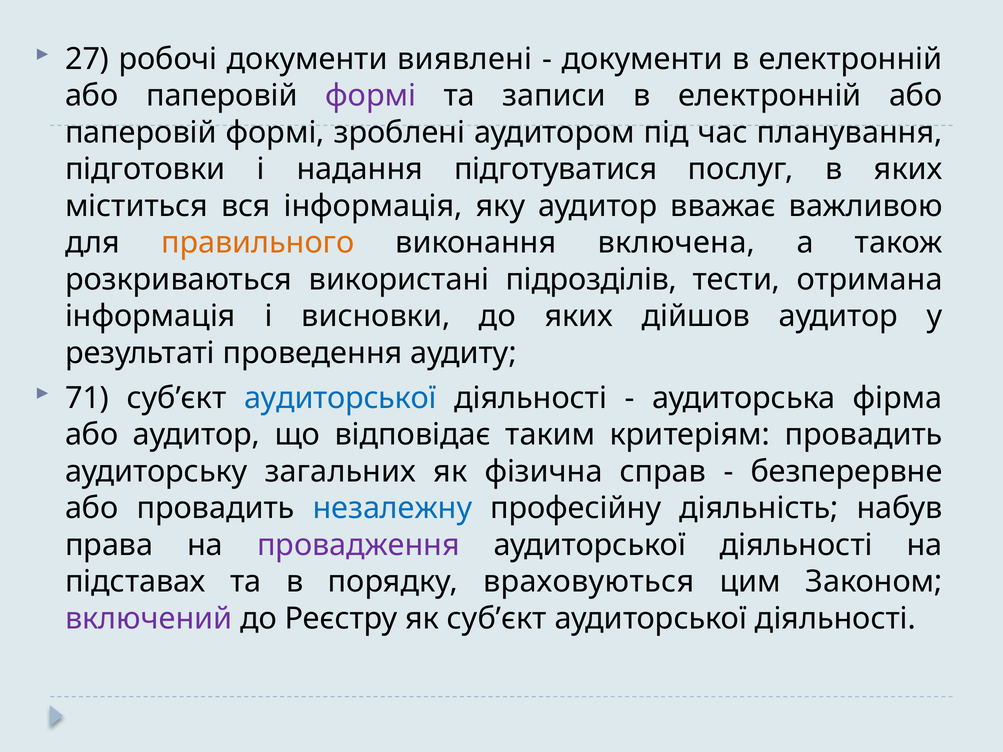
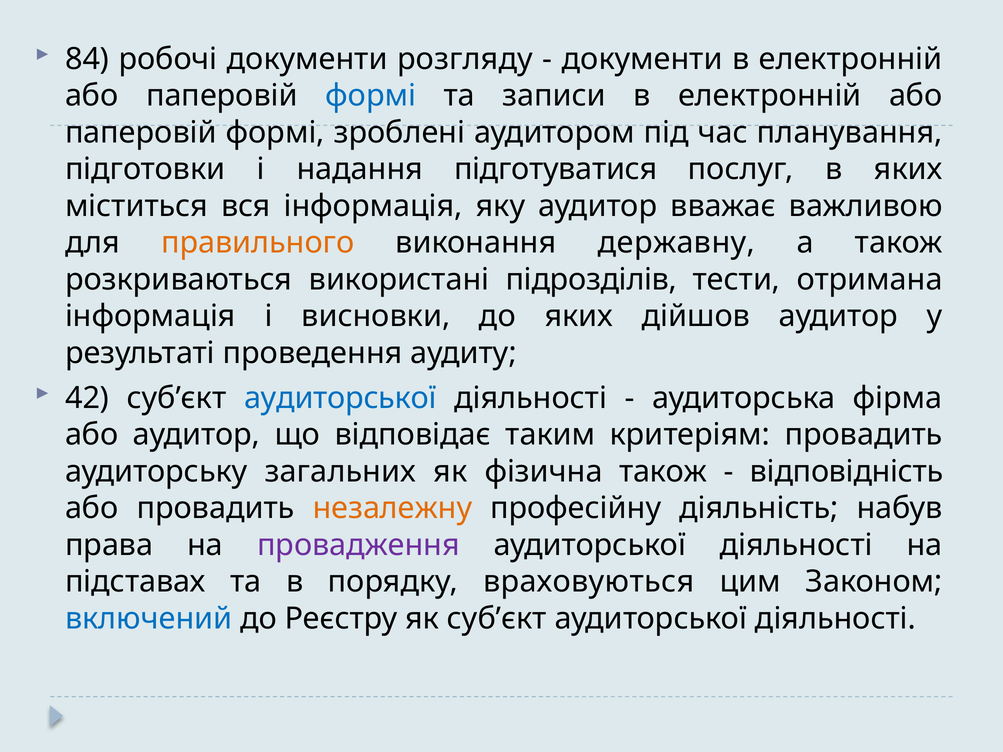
27: 27 -> 84 (87, 59)
виявлені: виявлені -> розгляду (465, 59)
формі colour: purple -> blue (371, 96)
включена: включена -> державну (676, 243)
71: 71 -> 42 (87, 398)
фізична справ: справ -> також (663, 472)
безперервне: безперервне -> відповідність (847, 472)
незалежну colour: blue -> orange (392, 508)
включений colour: purple -> blue (149, 619)
